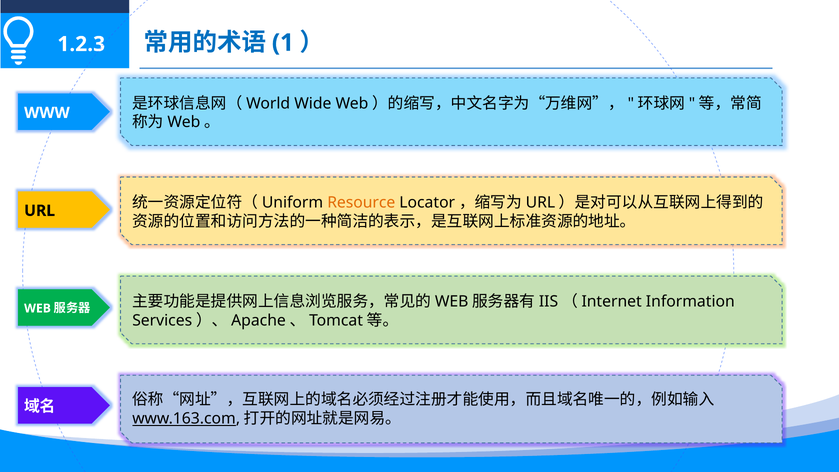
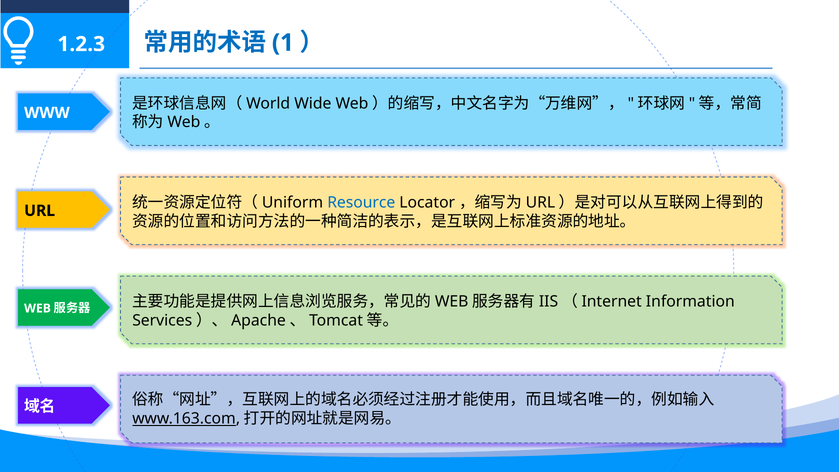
Resource colour: orange -> blue (361, 202)
